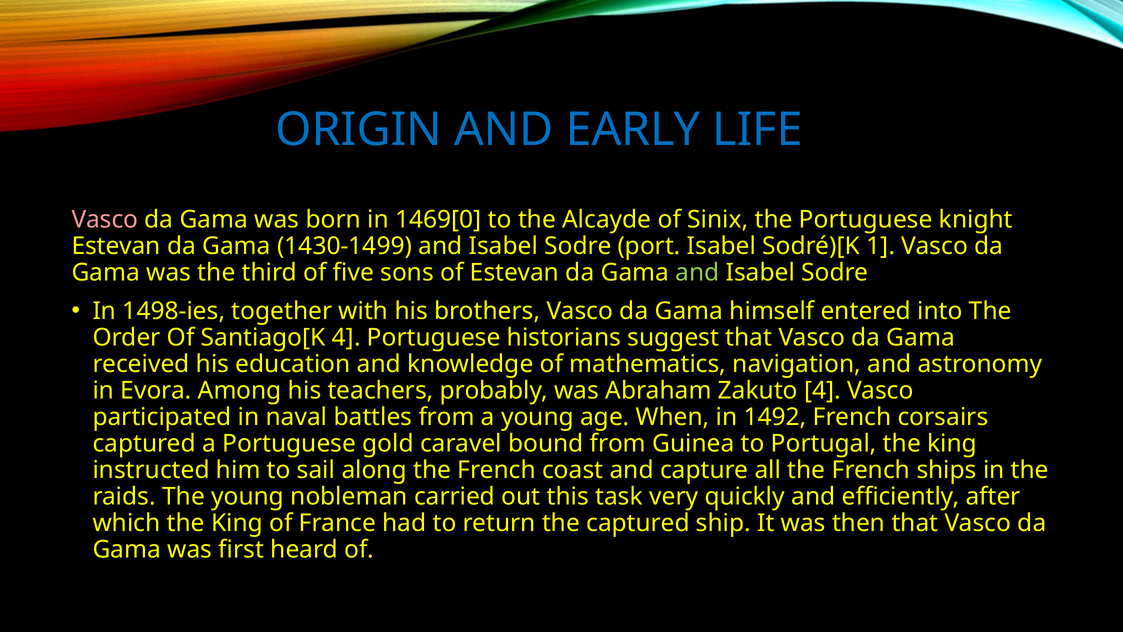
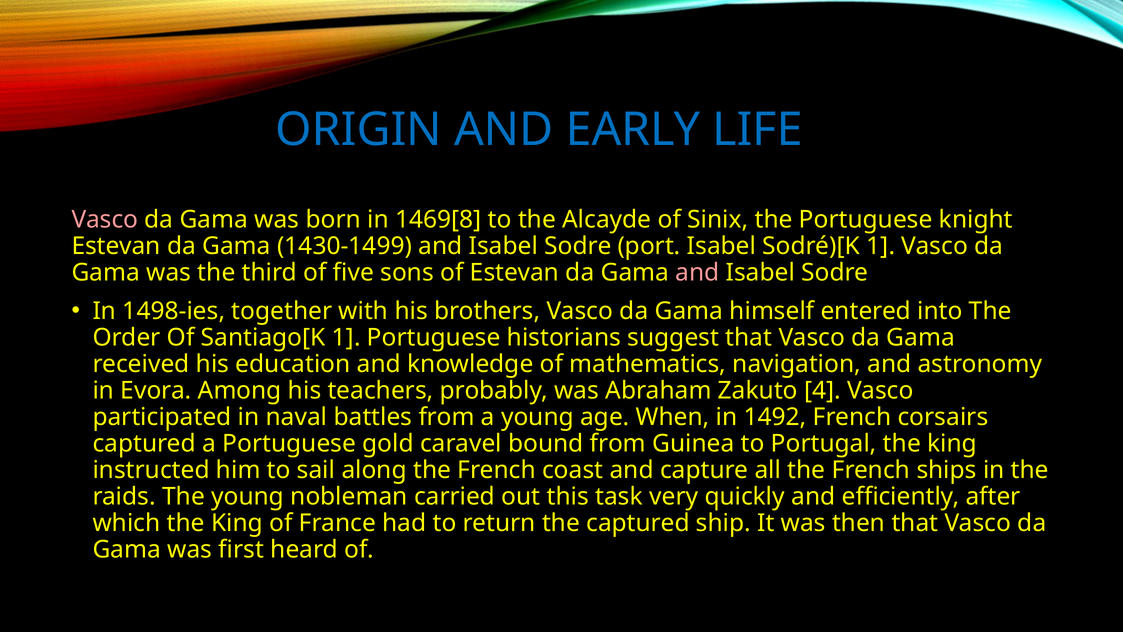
1469[0: 1469[0 -> 1469[8 (438, 219)
and colour: light green -> pink (697, 273)
Santiago[K 4: 4 -> 1 (346, 337)
